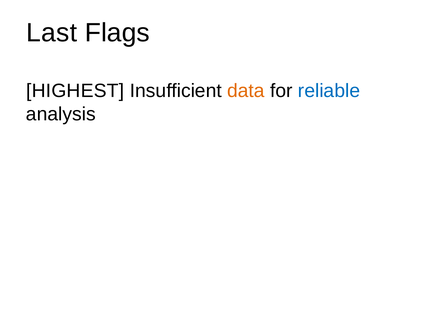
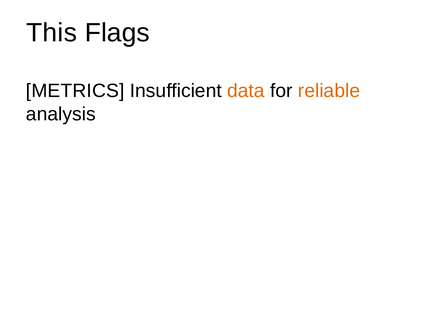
Last: Last -> This (52, 33)
HIGHEST: HIGHEST -> METRICS (75, 91)
reliable colour: blue -> orange (329, 91)
